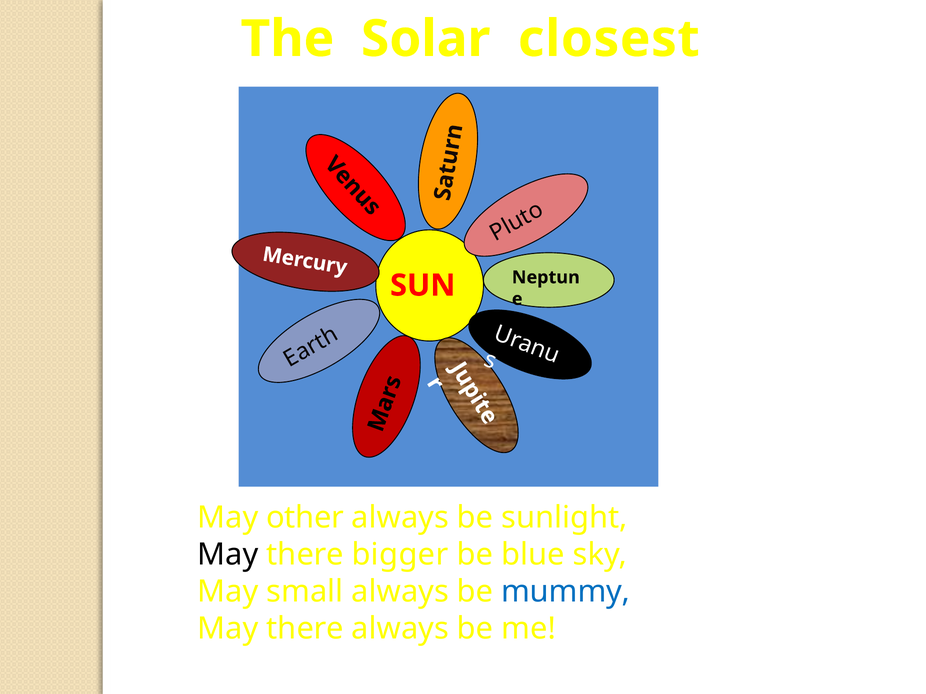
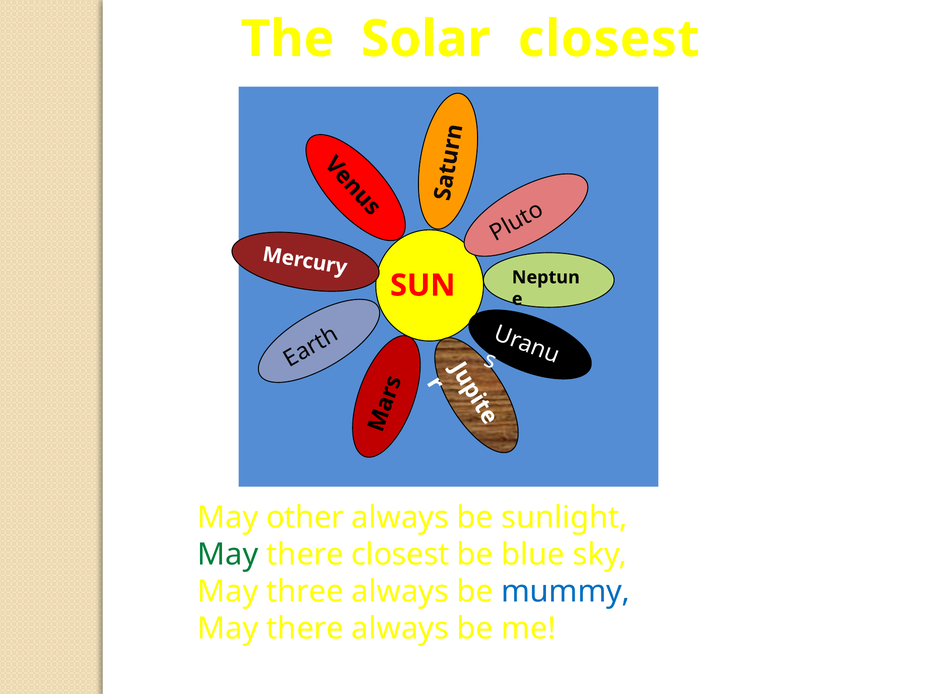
May colour: black -> green (228, 555)
there bigger: bigger -> closest (400, 555)
small: small -> three (305, 592)
